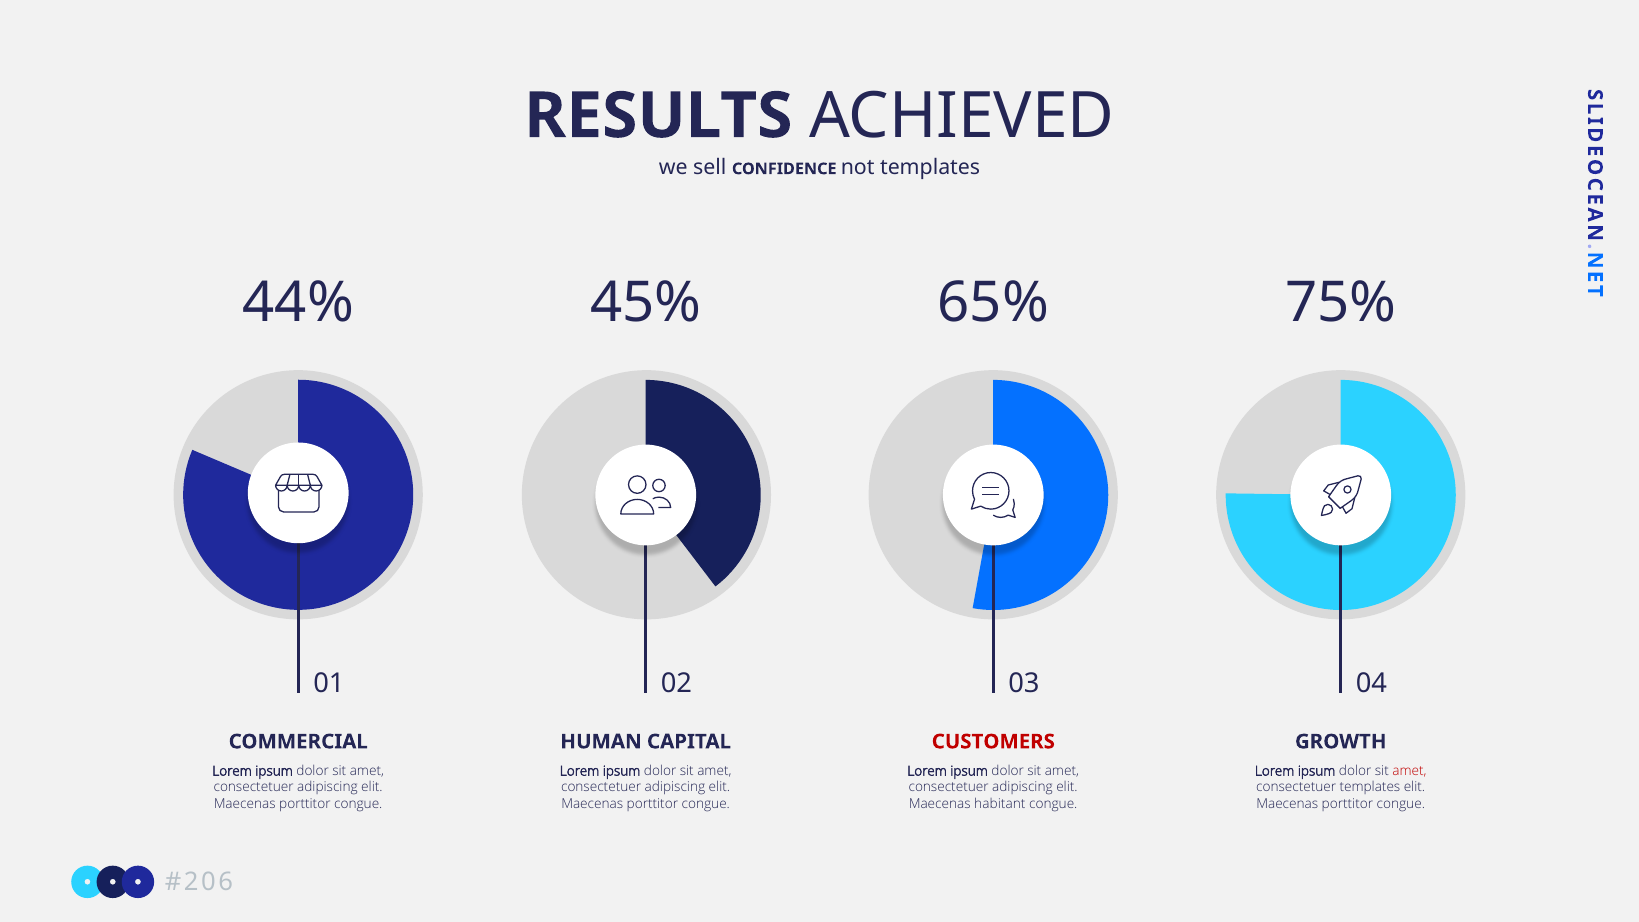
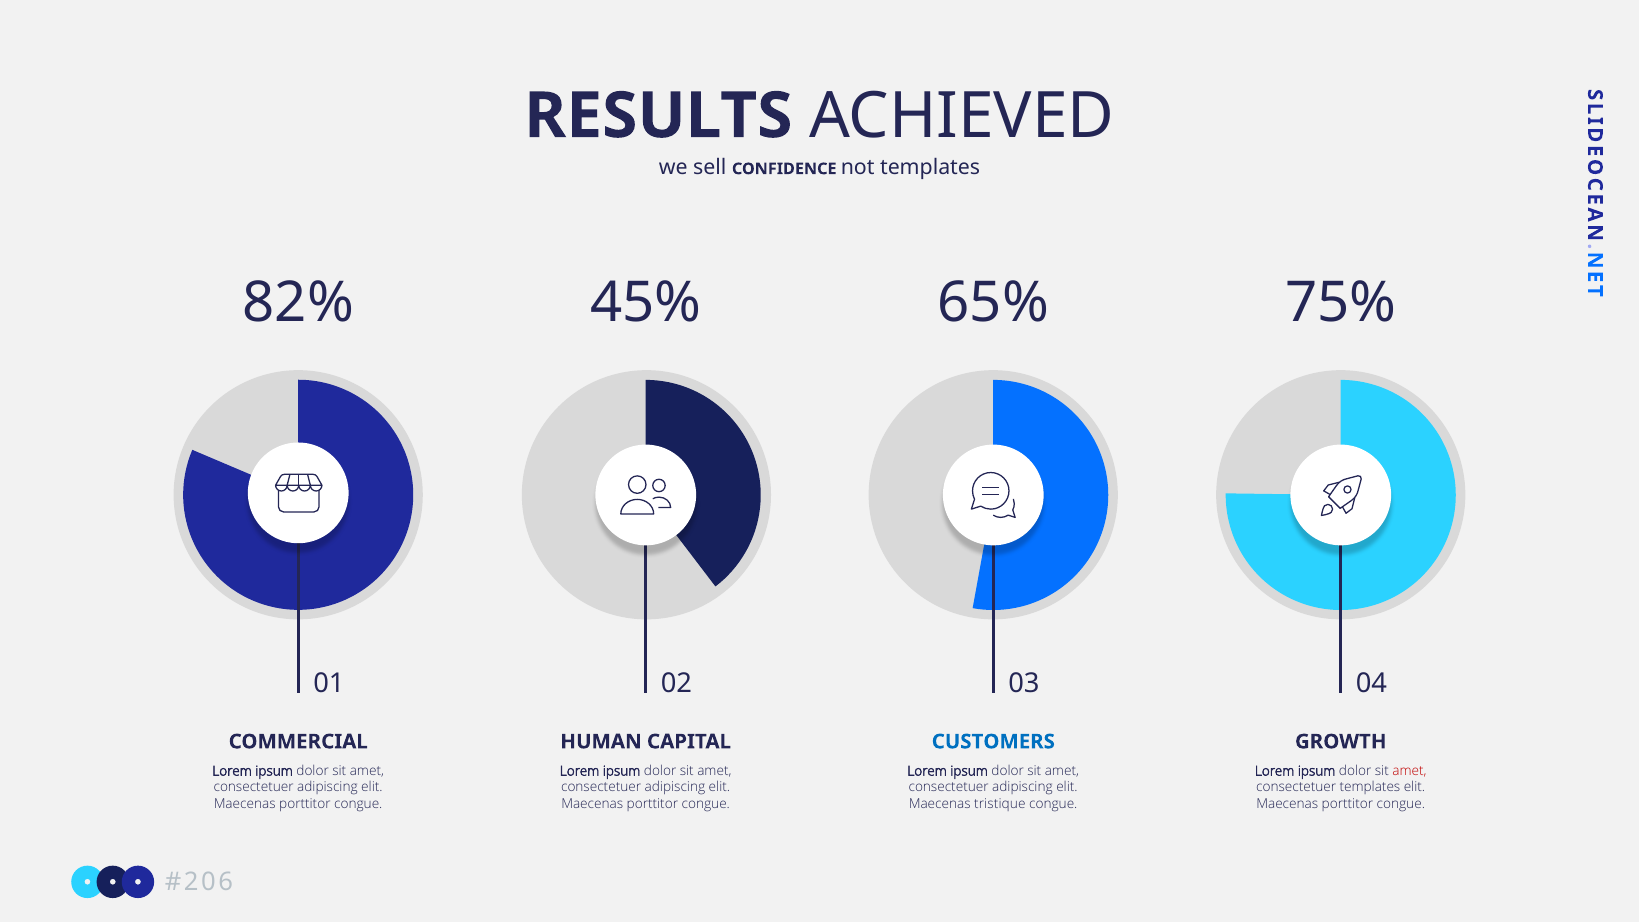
44%: 44% -> 82% (298, 303)
CUSTOMERS colour: red -> blue (993, 742)
habitant: habitant -> tristique (1000, 804)
